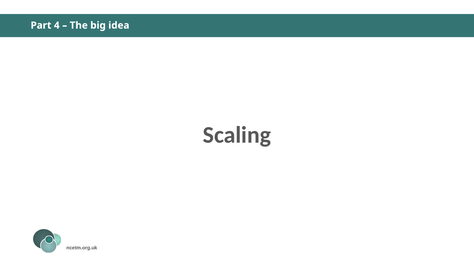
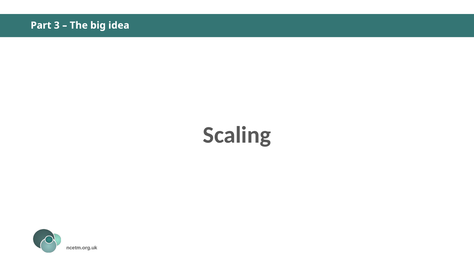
4: 4 -> 3 (57, 25)
